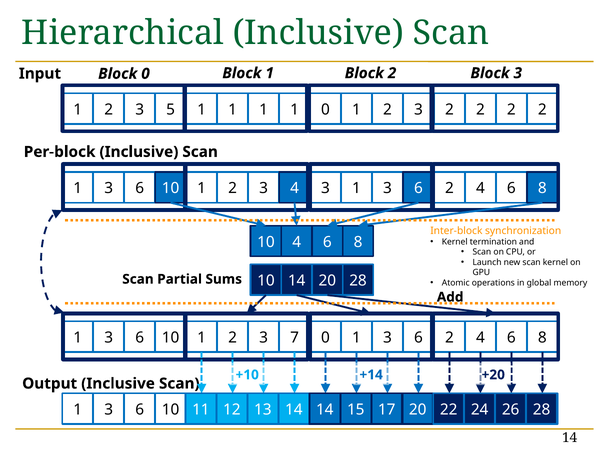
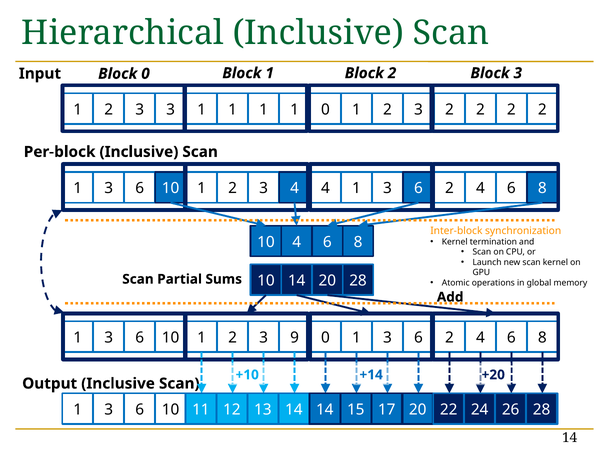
3 5: 5 -> 3 (171, 110)
3: 3 -> 4 (326, 188)
7: 7 -> 9 (295, 337)
